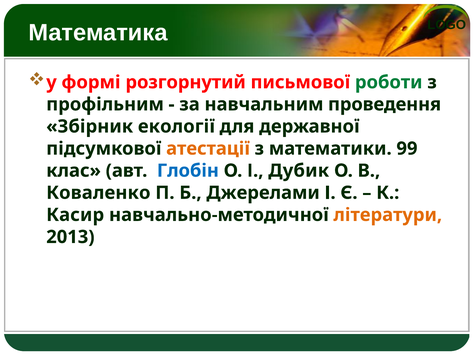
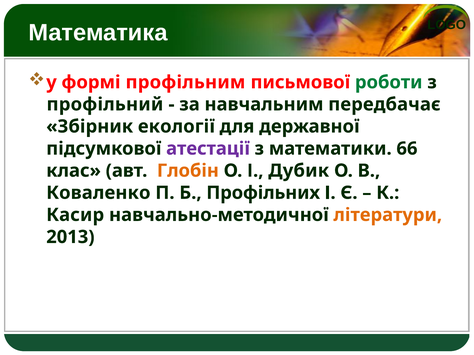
розгорнутий: розгорнутий -> профільним (185, 82)
профільним: профільним -> профільний (105, 105)
проведення: проведення -> передбачає (384, 105)
атестації colour: orange -> purple (208, 149)
99: 99 -> 66 (407, 149)
Глобін colour: blue -> orange (188, 171)
Джерелами: Джерелами -> Профільних (263, 193)
